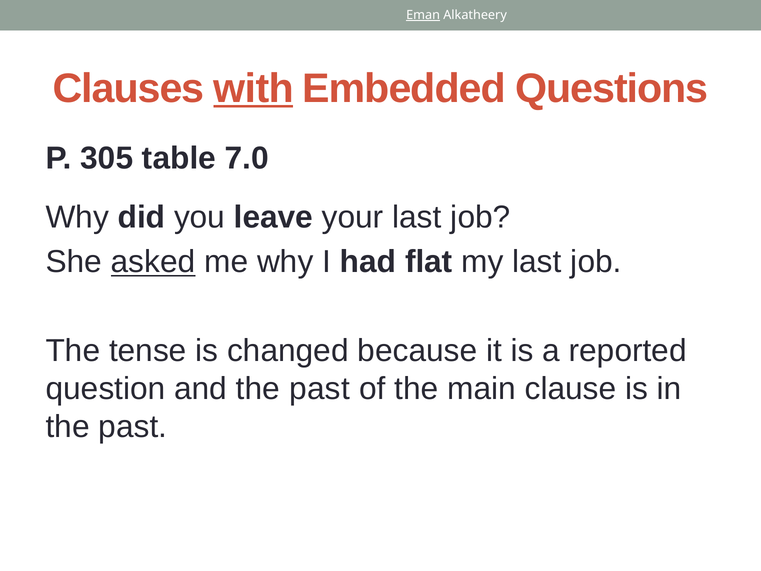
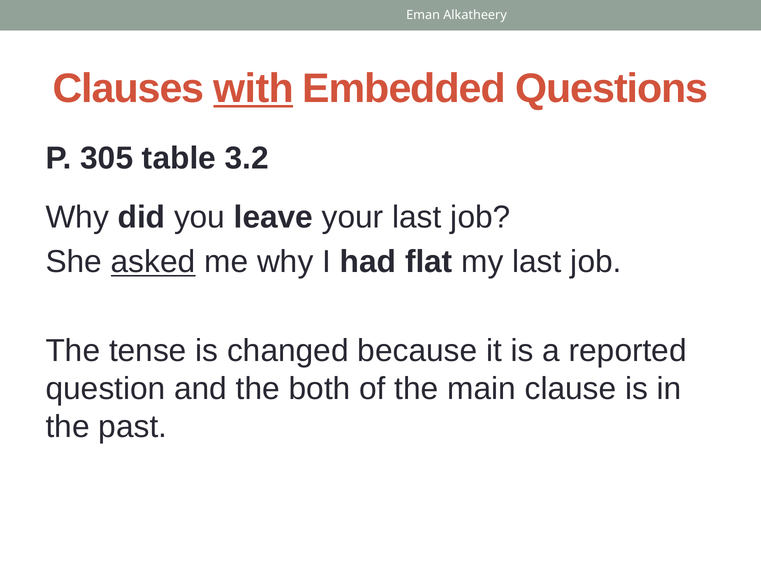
Eman underline: present -> none (423, 15)
7.0: 7.0 -> 3.2 (247, 158)
and the past: past -> both (320, 389)
